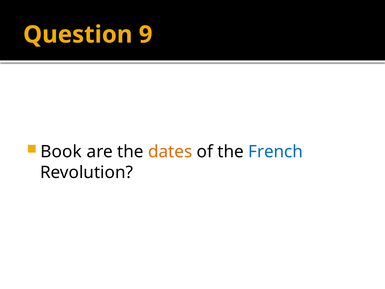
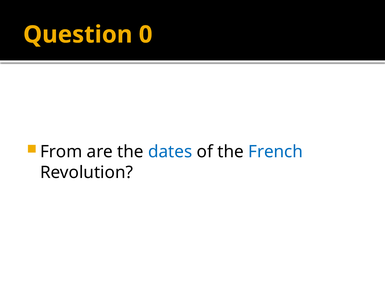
9: 9 -> 0 (146, 35)
Book: Book -> From (61, 152)
dates colour: orange -> blue (170, 152)
